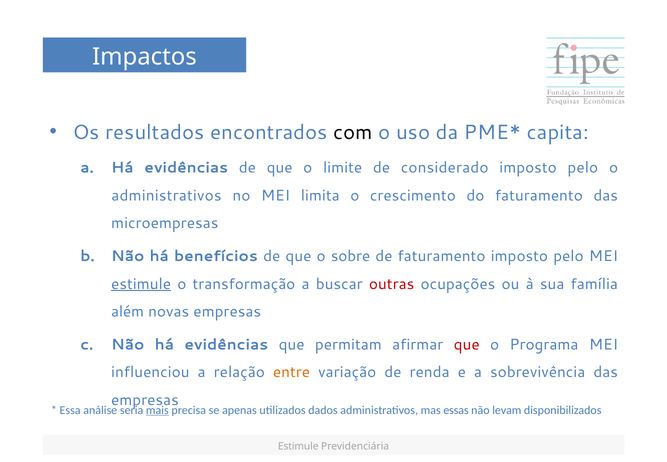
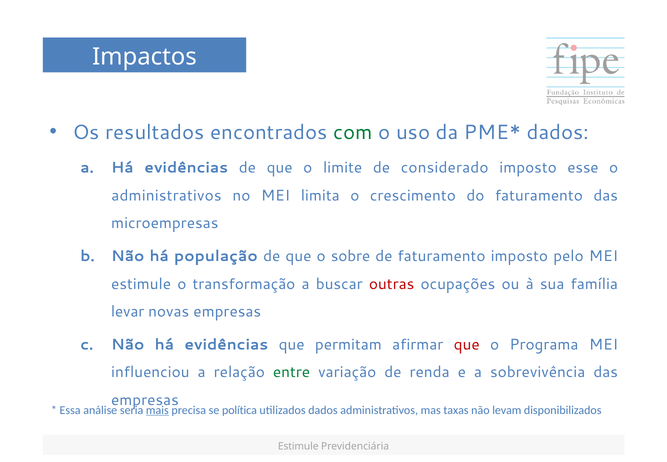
com colour: black -> green (353, 132)
capita: capita -> dados (558, 132)
pelo: pelo -> esse (583, 168)
benefícios: benefícios -> população (216, 256)
estimule underline: present -> none (141, 284)
além: além -> levar (128, 311)
entre colour: orange -> green (292, 372)
apenas: apenas -> política (239, 410)
essas: essas -> taxas (456, 410)
